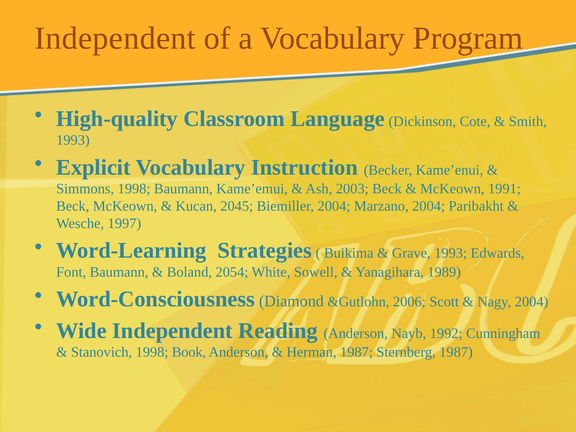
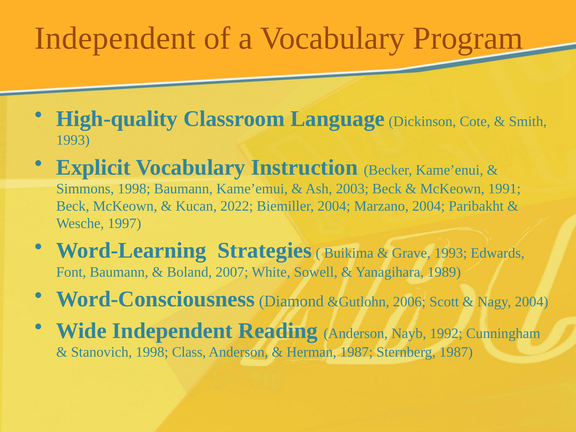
2045: 2045 -> 2022 (237, 206)
2054: 2054 -> 2007 (232, 272)
Book: Book -> Class (189, 352)
